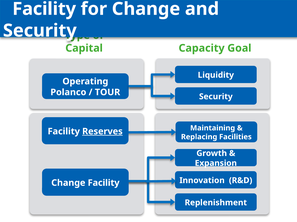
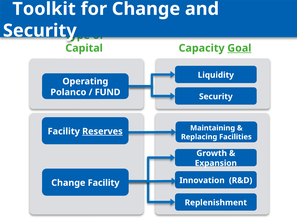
Facility: Facility -> Toolkit (44, 9)
Goal underline: none -> present (239, 48)
TOUR: TOUR -> FUND (108, 93)
